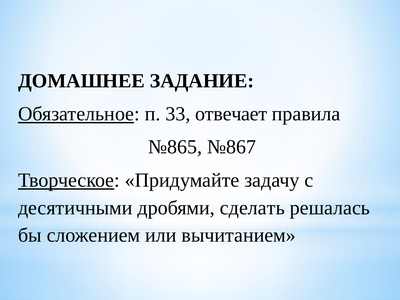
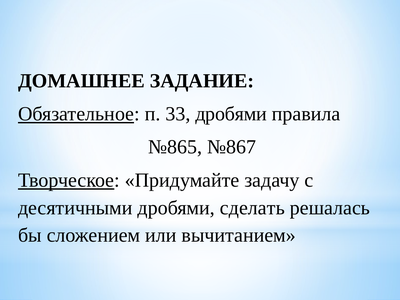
33 отвечает: отвечает -> дробями (231, 114)
